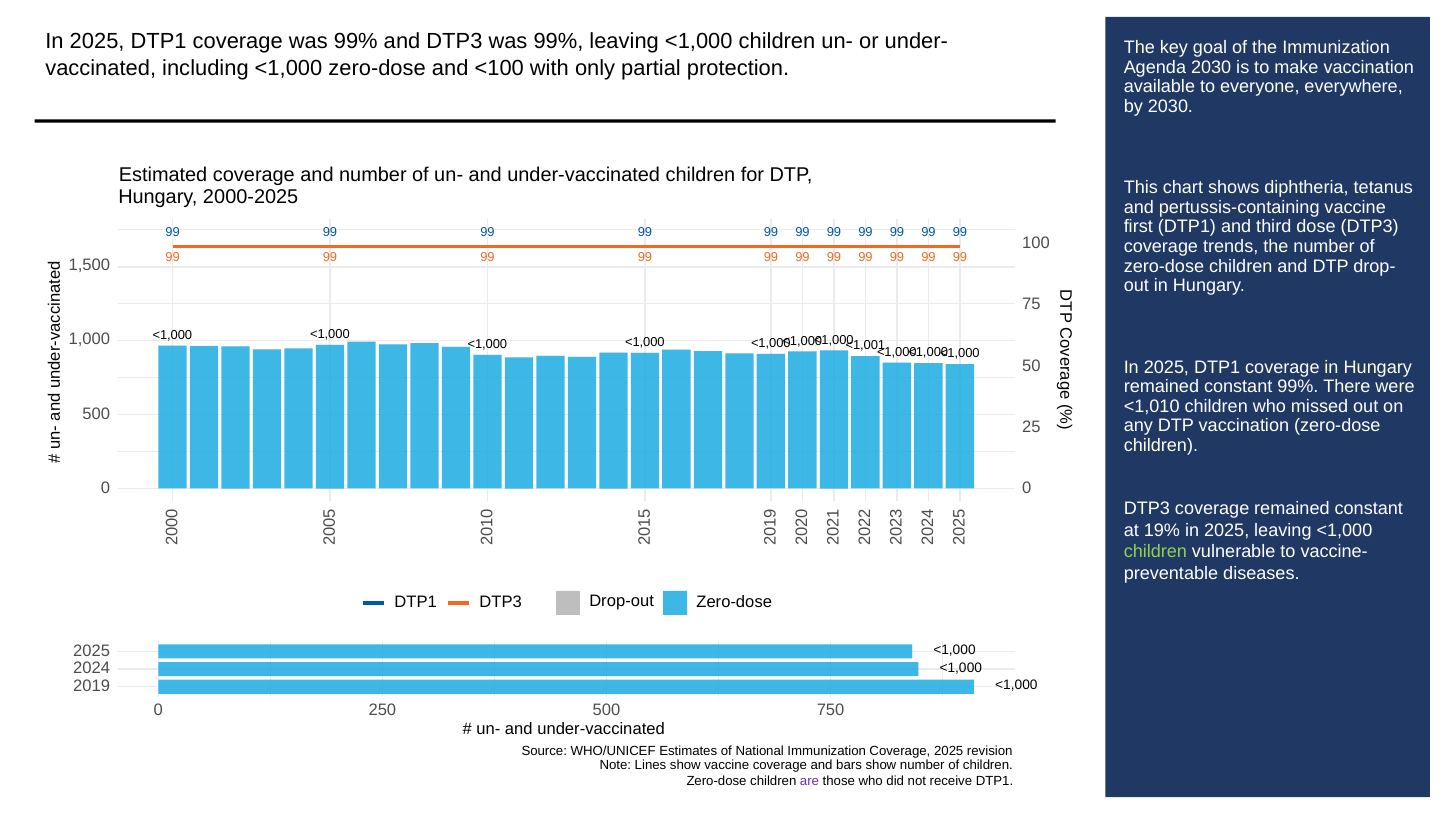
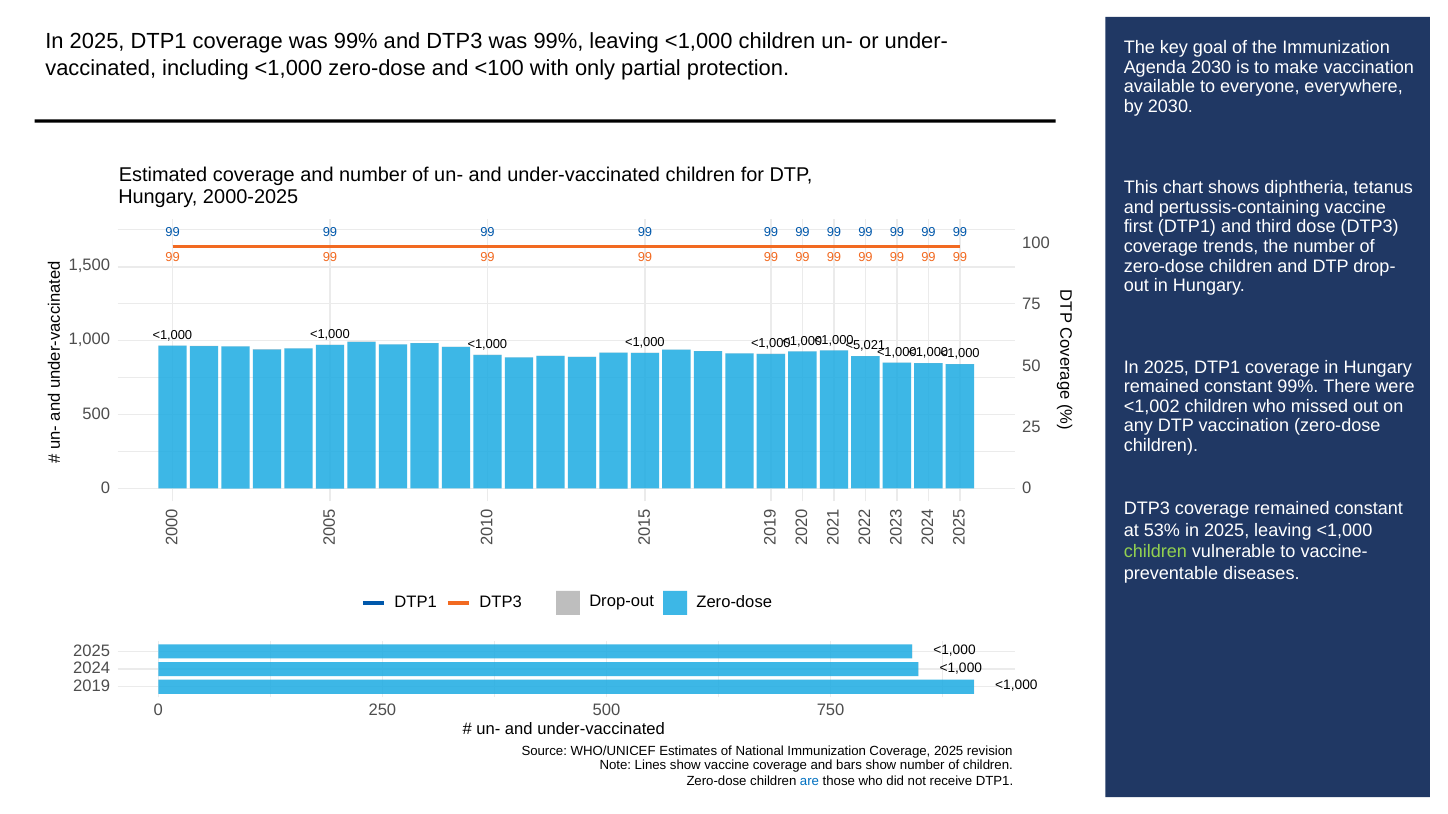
<1,001: <1,001 -> <5,021 (865, 346)
<1,010: <1,010 -> <1,002 (1152, 407)
19%: 19% -> 53% (1162, 530)
are colour: purple -> blue (809, 781)
